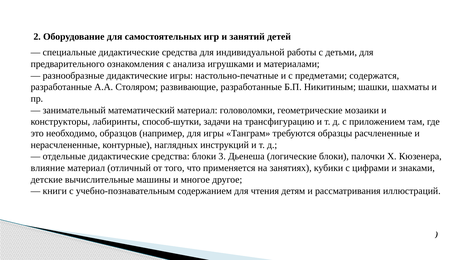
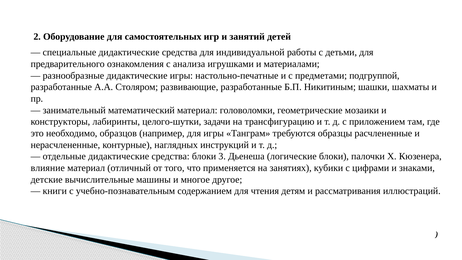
содержатся: содержатся -> подгруппой (374, 75)
способ-шутки: способ-шутки -> целого-шутки (172, 122)
